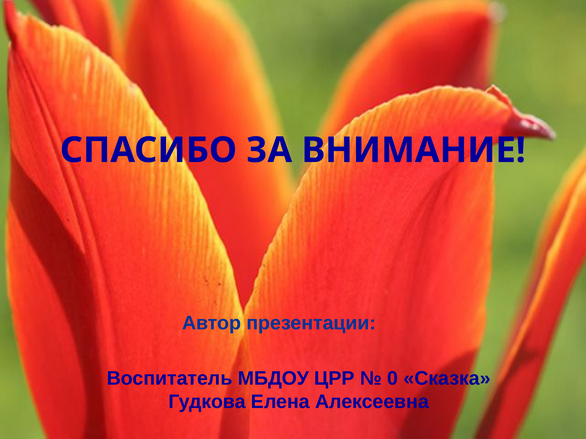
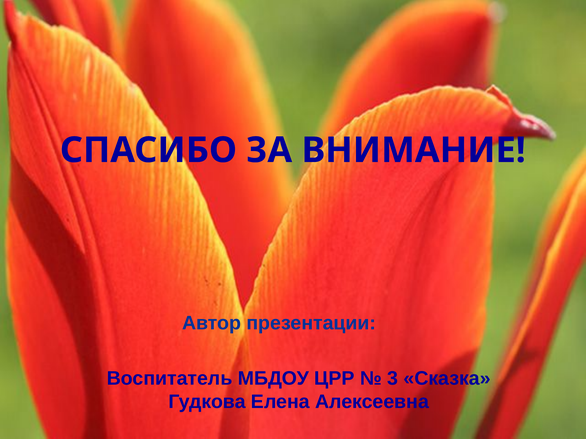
0: 0 -> 3 (393, 379)
